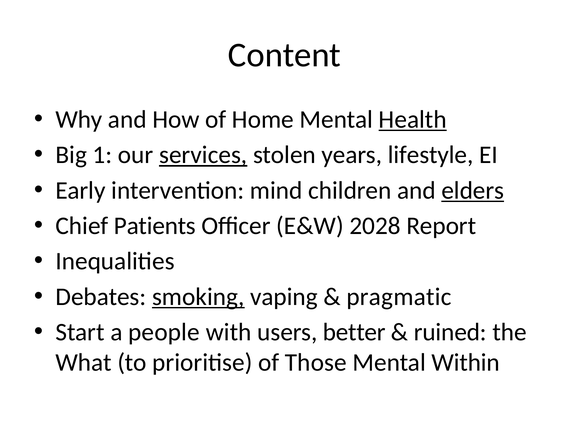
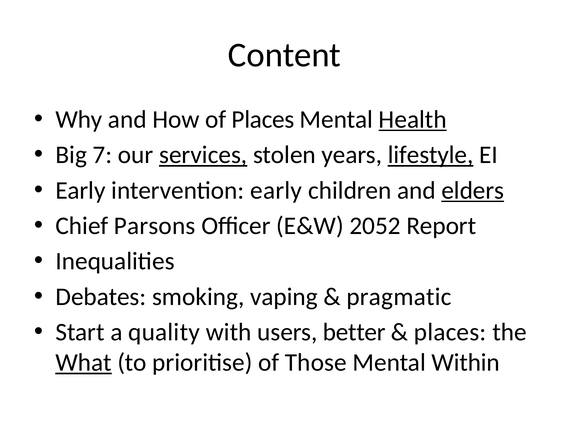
of Home: Home -> Places (263, 119)
1: 1 -> 7 (102, 155)
lifestyle underline: none -> present (431, 155)
intervention mind: mind -> early (276, 190)
Patients: Patients -> Parsons (155, 226)
2028: 2028 -> 2052 (375, 226)
smoking underline: present -> none (198, 297)
people: people -> quality (164, 332)
ruined: ruined -> places (450, 332)
What underline: none -> present (84, 362)
